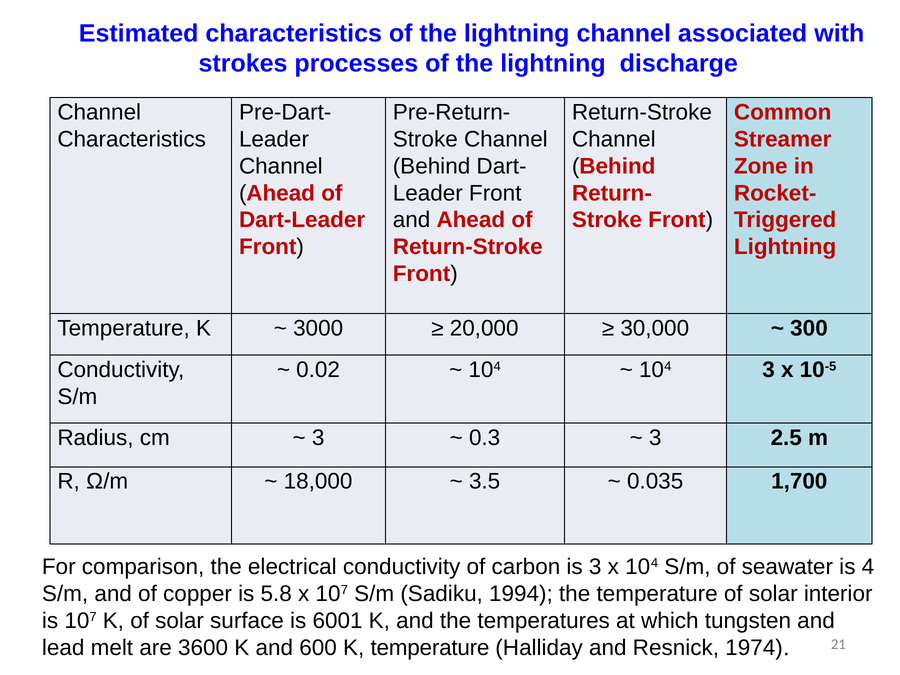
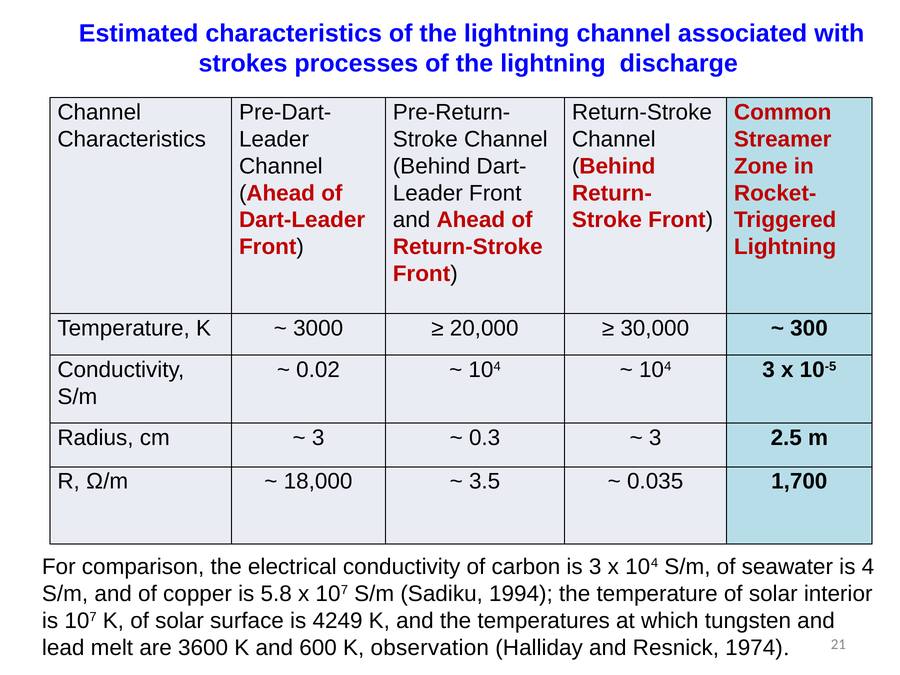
6001: 6001 -> 4249 (338, 621)
K temperature: temperature -> observation (430, 648)
